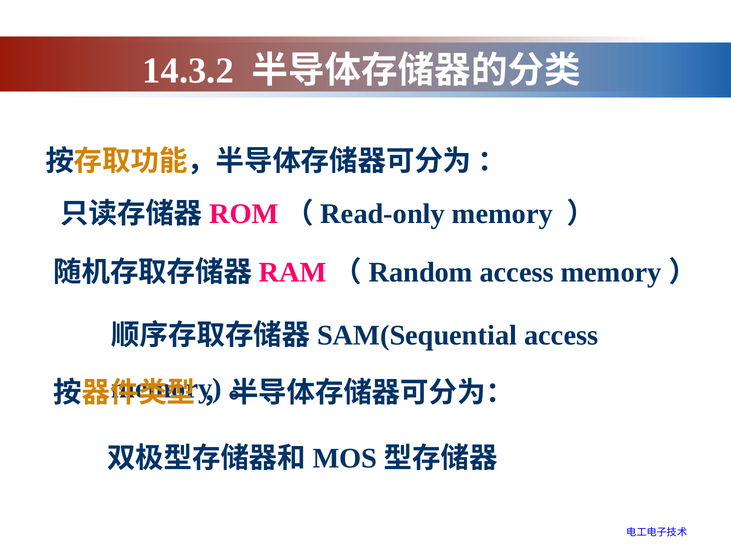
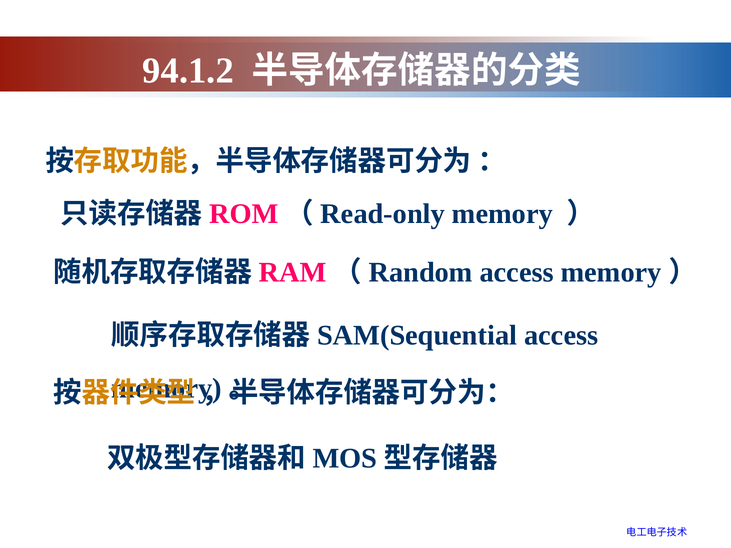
14.3.2: 14.3.2 -> 94.1.2 (188, 71)
